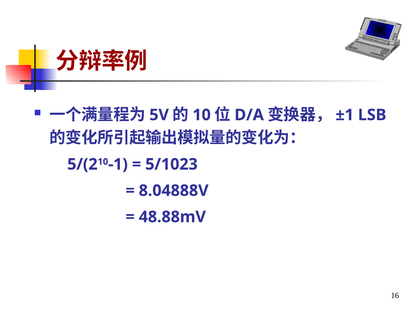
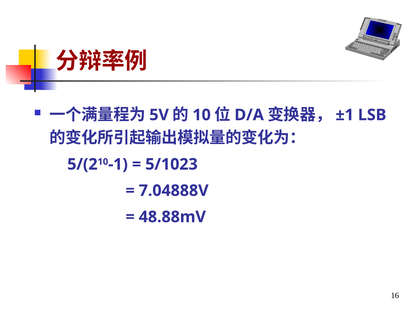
8.04888V: 8.04888V -> 7.04888V (174, 191)
